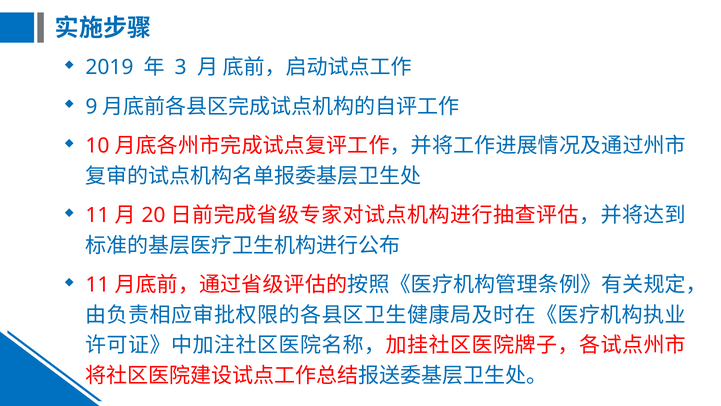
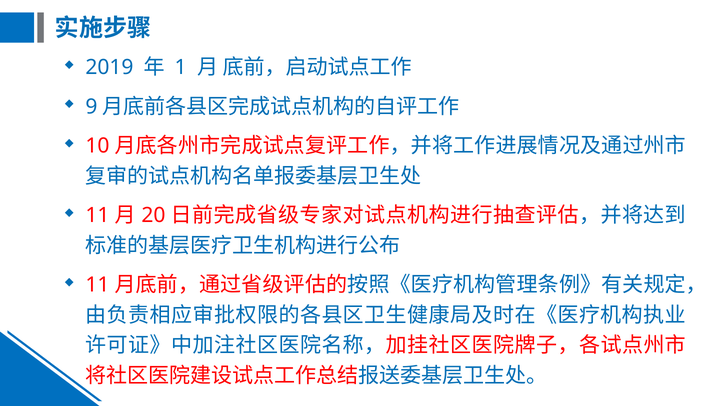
3: 3 -> 1 (181, 67)
